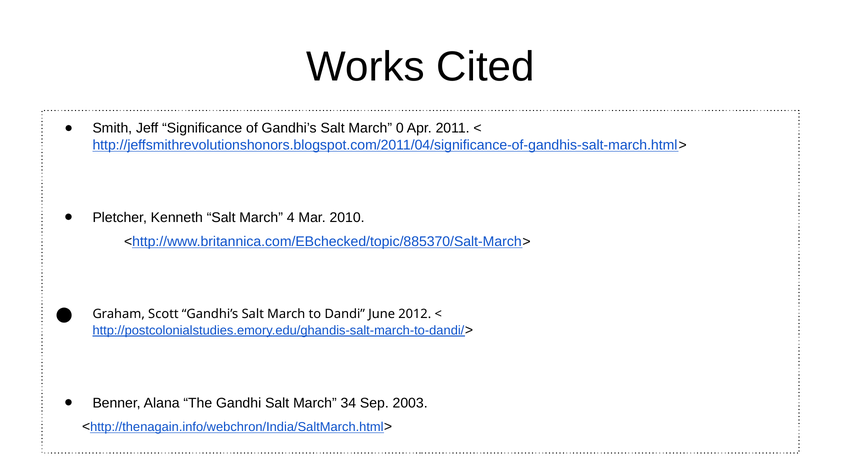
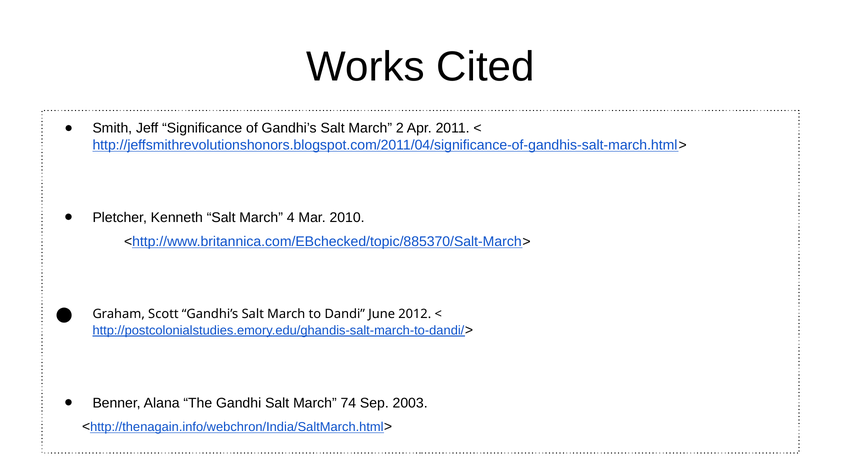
0: 0 -> 2 (400, 128)
34: 34 -> 74 (348, 403)
